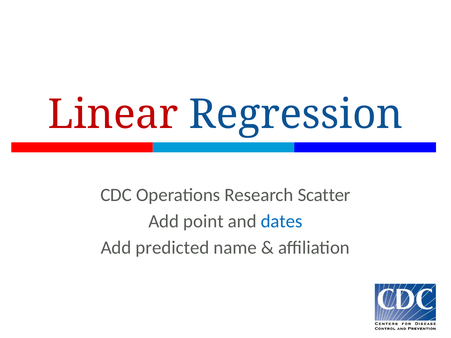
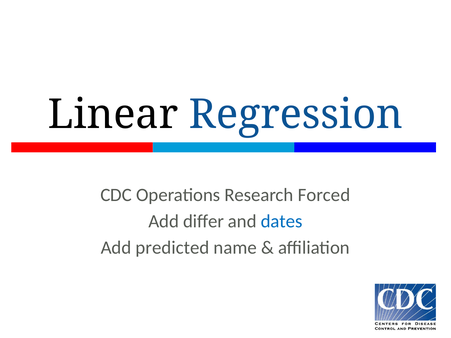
Linear colour: red -> black (113, 115)
Scatter: Scatter -> Forced (324, 195)
point: point -> differ (204, 222)
